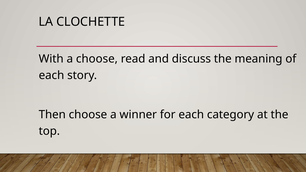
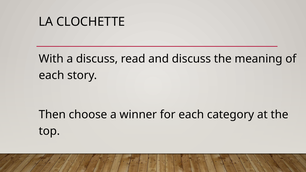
a choose: choose -> discuss (97, 59)
